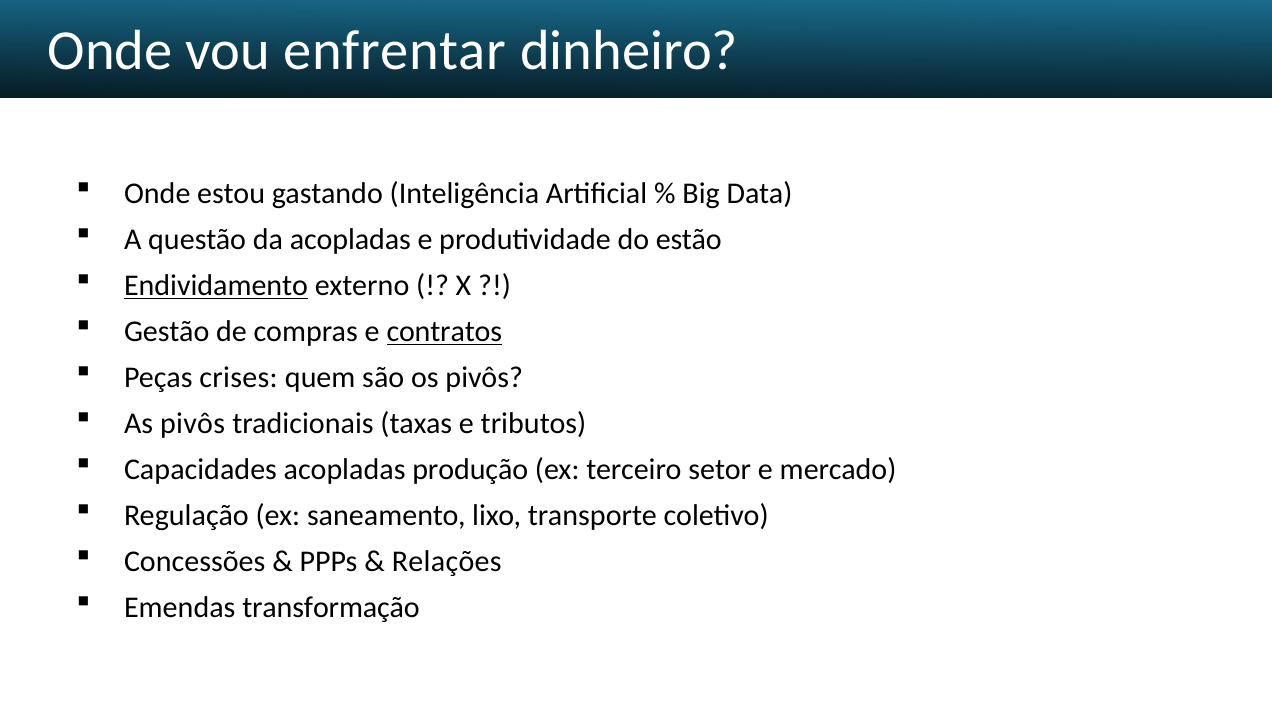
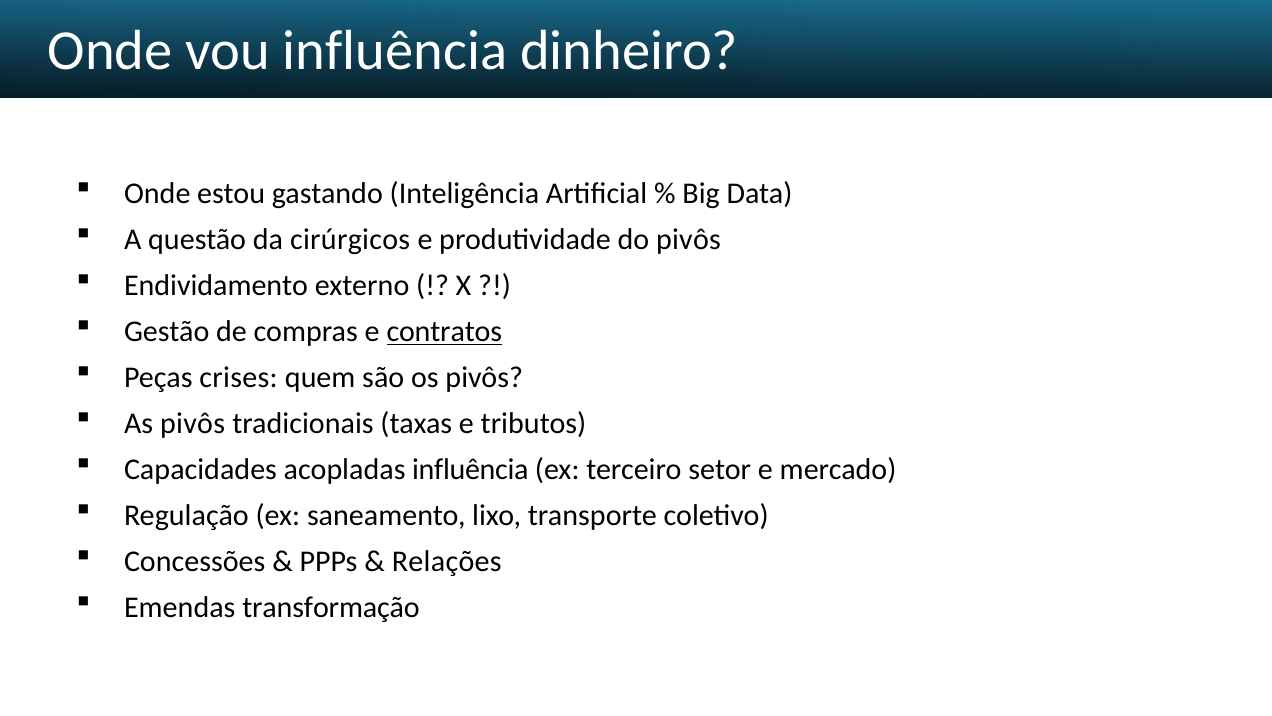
vou enfrentar: enfrentar -> influência (395, 51)
da acopladas: acopladas -> cirúrgicos (350, 239)
do estão: estão -> pivôs (688, 239)
Endividamento underline: present -> none (216, 285)
acopladas produção: produção -> influência (470, 469)
